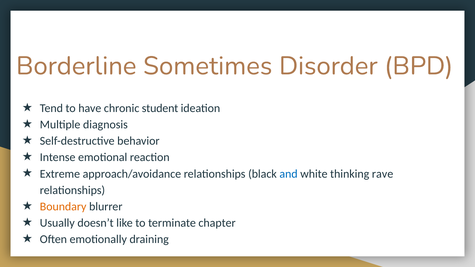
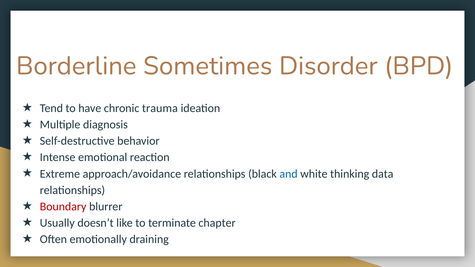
student: student -> trauma (160, 108)
rave: rave -> data (383, 174)
Boundary colour: orange -> red (63, 207)
